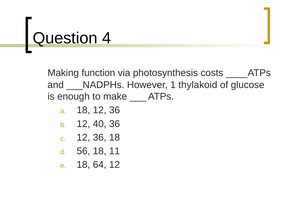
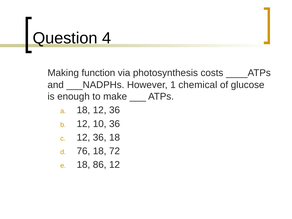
thylakoid: thylakoid -> chemical (198, 85)
40: 40 -> 10 (100, 124)
56: 56 -> 76 (83, 151)
11: 11 -> 72 (115, 151)
64: 64 -> 86 (100, 165)
